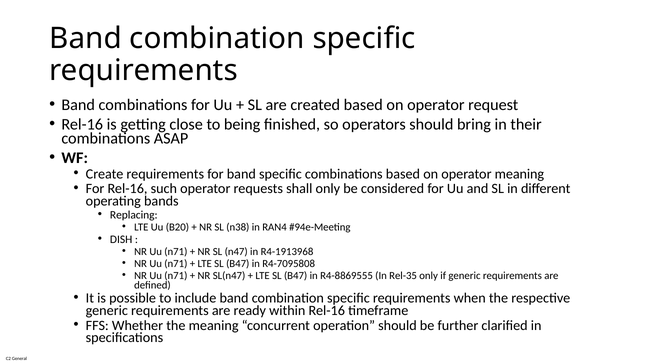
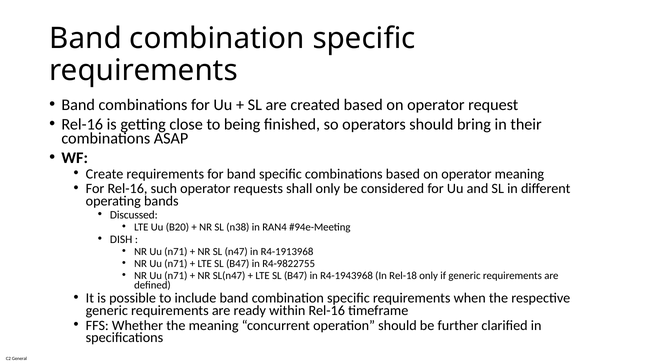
Replacing: Replacing -> Discussed (134, 215)
R4-7095808: R4-7095808 -> R4-9822755 (289, 264)
R4-8869555: R4-8869555 -> R4-1943968 (346, 276)
Rel-35: Rel-35 -> Rel-18 (403, 276)
